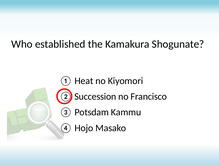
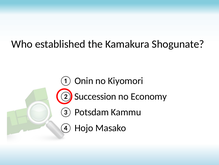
Heat: Heat -> Onin (84, 80)
Francisco: Francisco -> Economy (149, 96)
